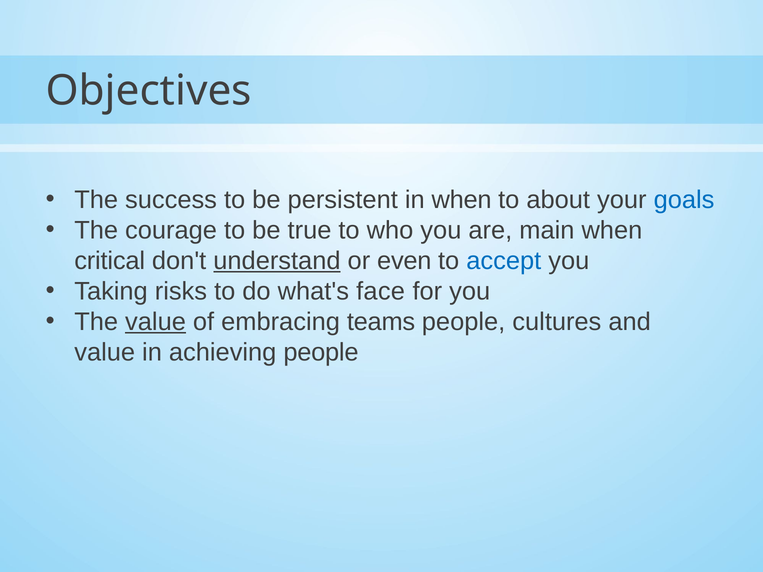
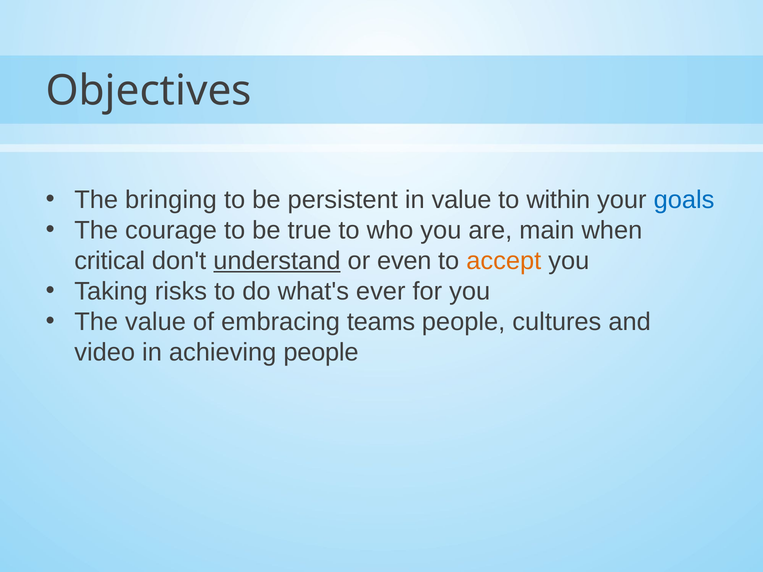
success: success -> bringing (171, 200)
in when: when -> value (462, 200)
about: about -> within (558, 200)
accept colour: blue -> orange (504, 261)
face: face -> ever (381, 291)
value underline: present -> none (156, 322)
value: value -> video (105, 352)
